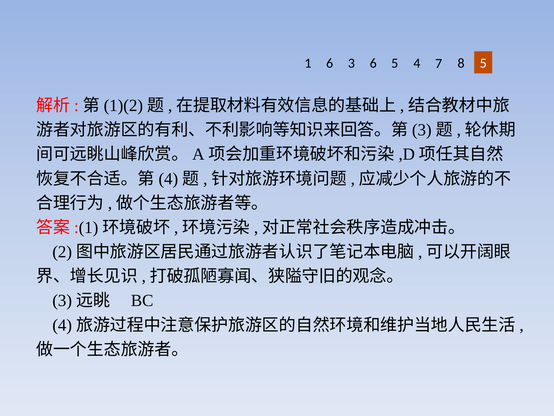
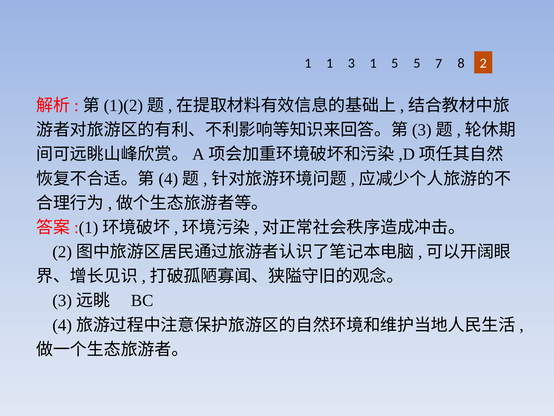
1 6: 6 -> 1 (330, 63)
3 6: 6 -> 1 (373, 63)
5 4: 4 -> 5 (417, 63)
8 5: 5 -> 2 (483, 63)
